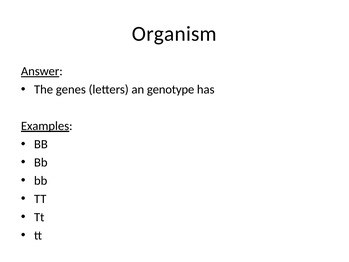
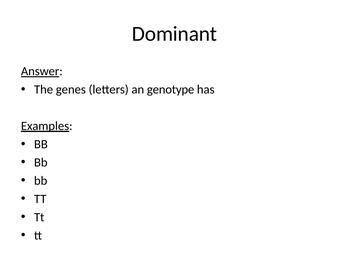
Organism: Organism -> Dominant (174, 34)
